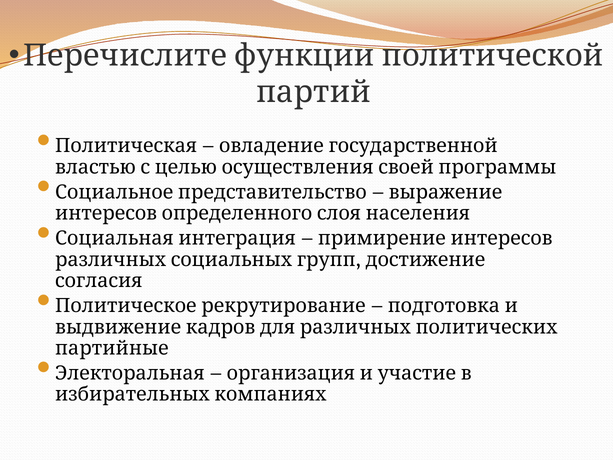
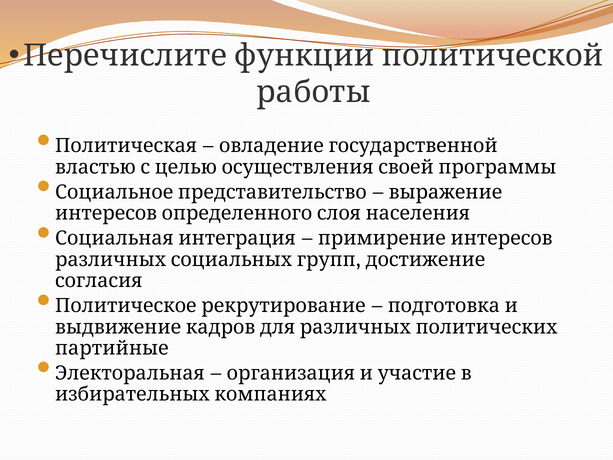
партий: партий -> работы (314, 92)
